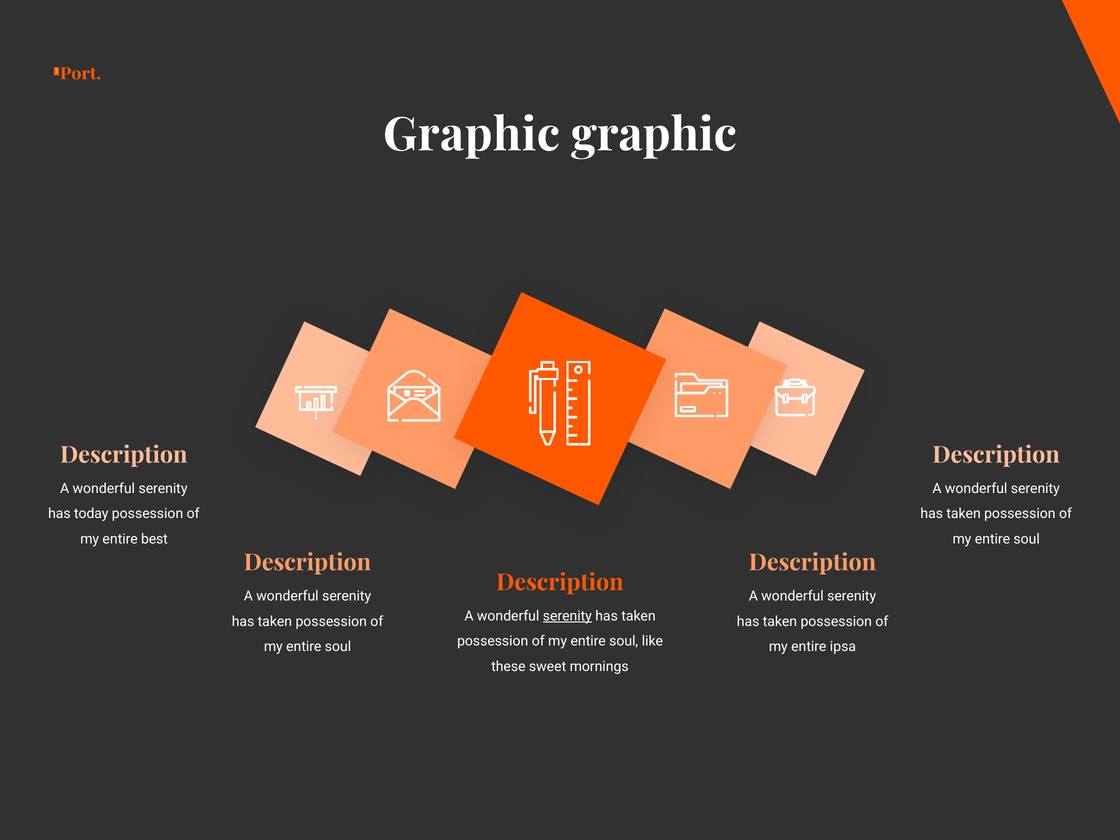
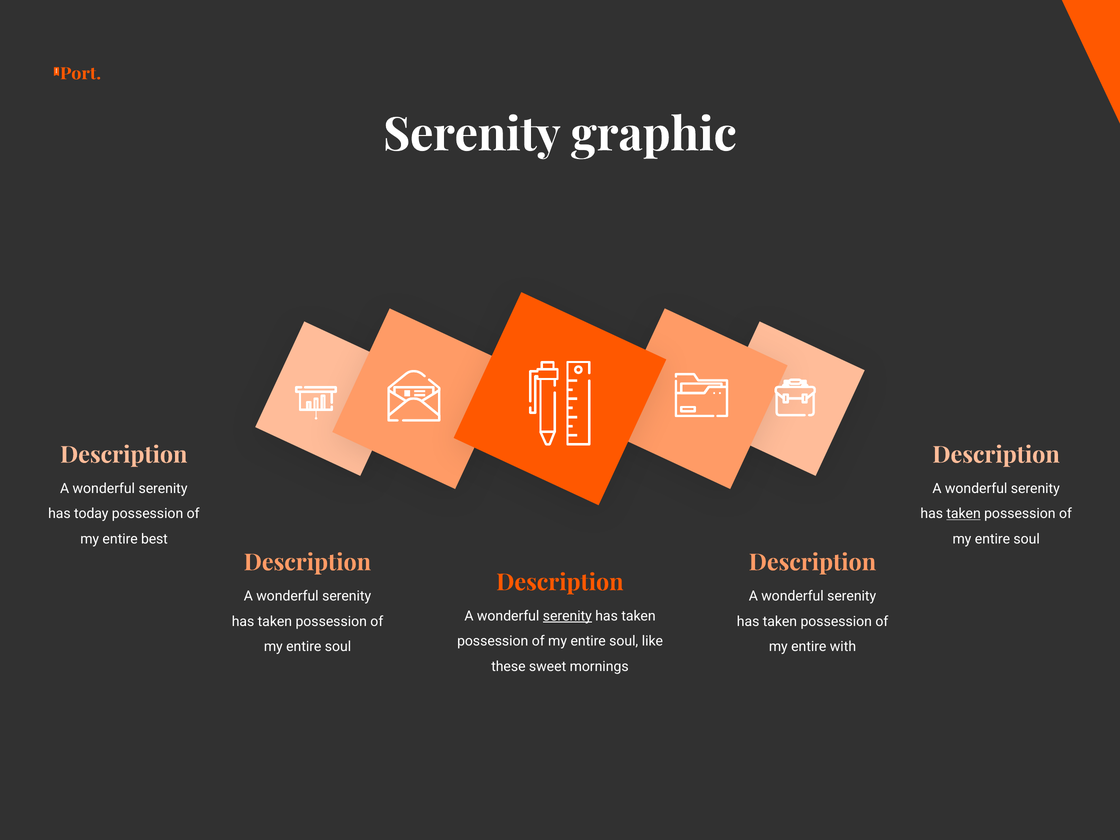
Graphic: Graphic -> Serenity (472, 135)
taken underline: none -> present (964, 514)
ipsa: ipsa -> with (843, 647)
